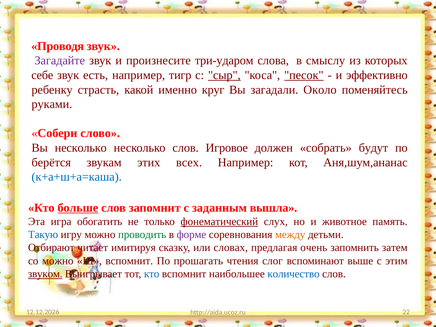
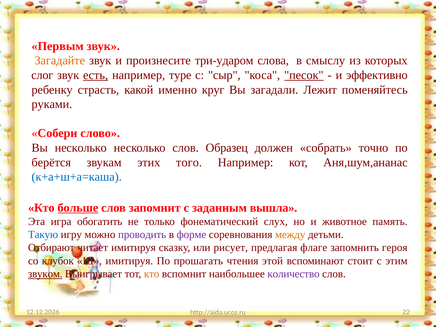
Проводя: Проводя -> Первым (58, 46)
Загадайте colour: purple -> orange (60, 61)
себе: себе -> слог (42, 75)
есть underline: none -> present (96, 75)
тигр: тигр -> туре (180, 75)
сыр underline: present -> none (224, 75)
Около: Около -> Лежит (320, 90)
Игровое: Игровое -> Образец (227, 148)
будут: будут -> точно (373, 148)
всех: всех -> того (189, 162)
фонематический underline: present -> none (219, 222)
проводить colour: green -> purple (142, 235)
словах: словах -> рисует (231, 248)
очень: очень -> флаге (314, 248)
затем: затем -> героя (395, 248)
со можно: можно -> клубок (58, 261)
Ш вспомнит: вспомнит -> имитируя (129, 261)
слог: слог -> этой (273, 261)
выше: выше -> стоит (360, 261)
кто colour: blue -> orange (152, 274)
количество colour: blue -> purple (294, 274)
